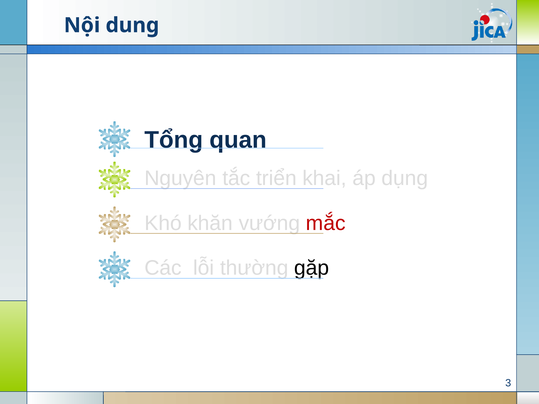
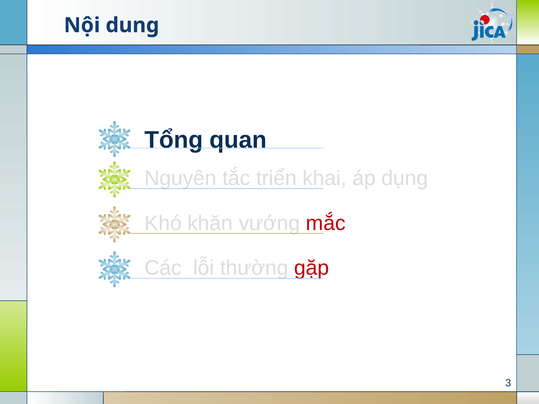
gặp colour: black -> red (312, 268)
